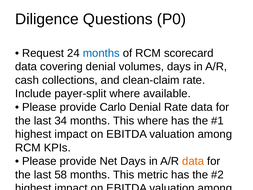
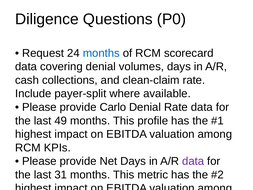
34: 34 -> 49 (61, 121)
This where: where -> profile (153, 121)
data colour: orange -> purple (193, 161)
58: 58 -> 31 (61, 175)
